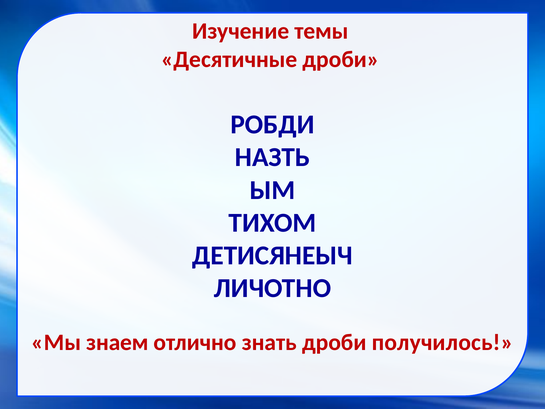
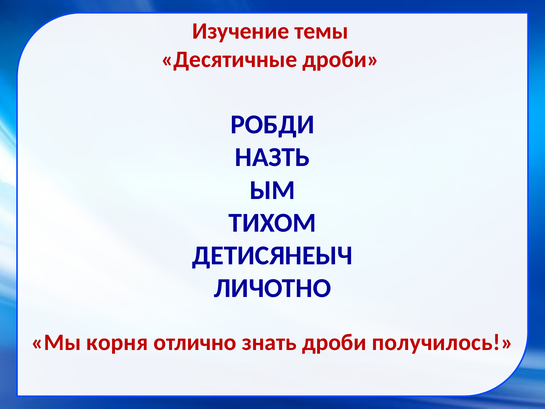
знаем: знаем -> корня (117, 342)
